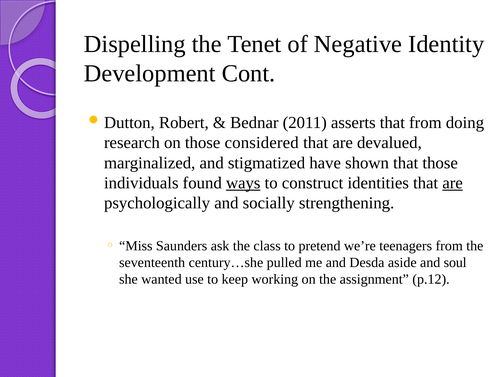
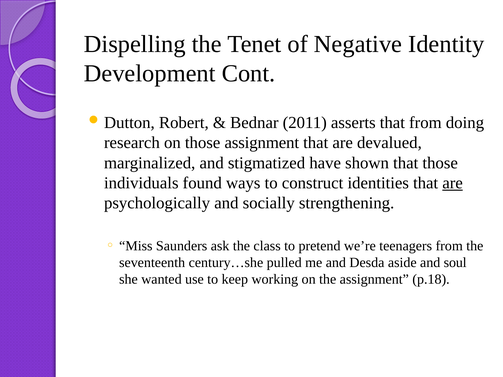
those considered: considered -> assignment (262, 143)
ways underline: present -> none (243, 183)
p.12: p.12 -> p.18 (431, 280)
